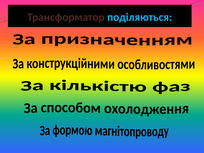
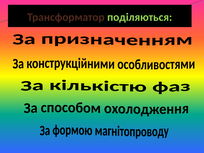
поділяються colour: light blue -> light green (140, 17)
